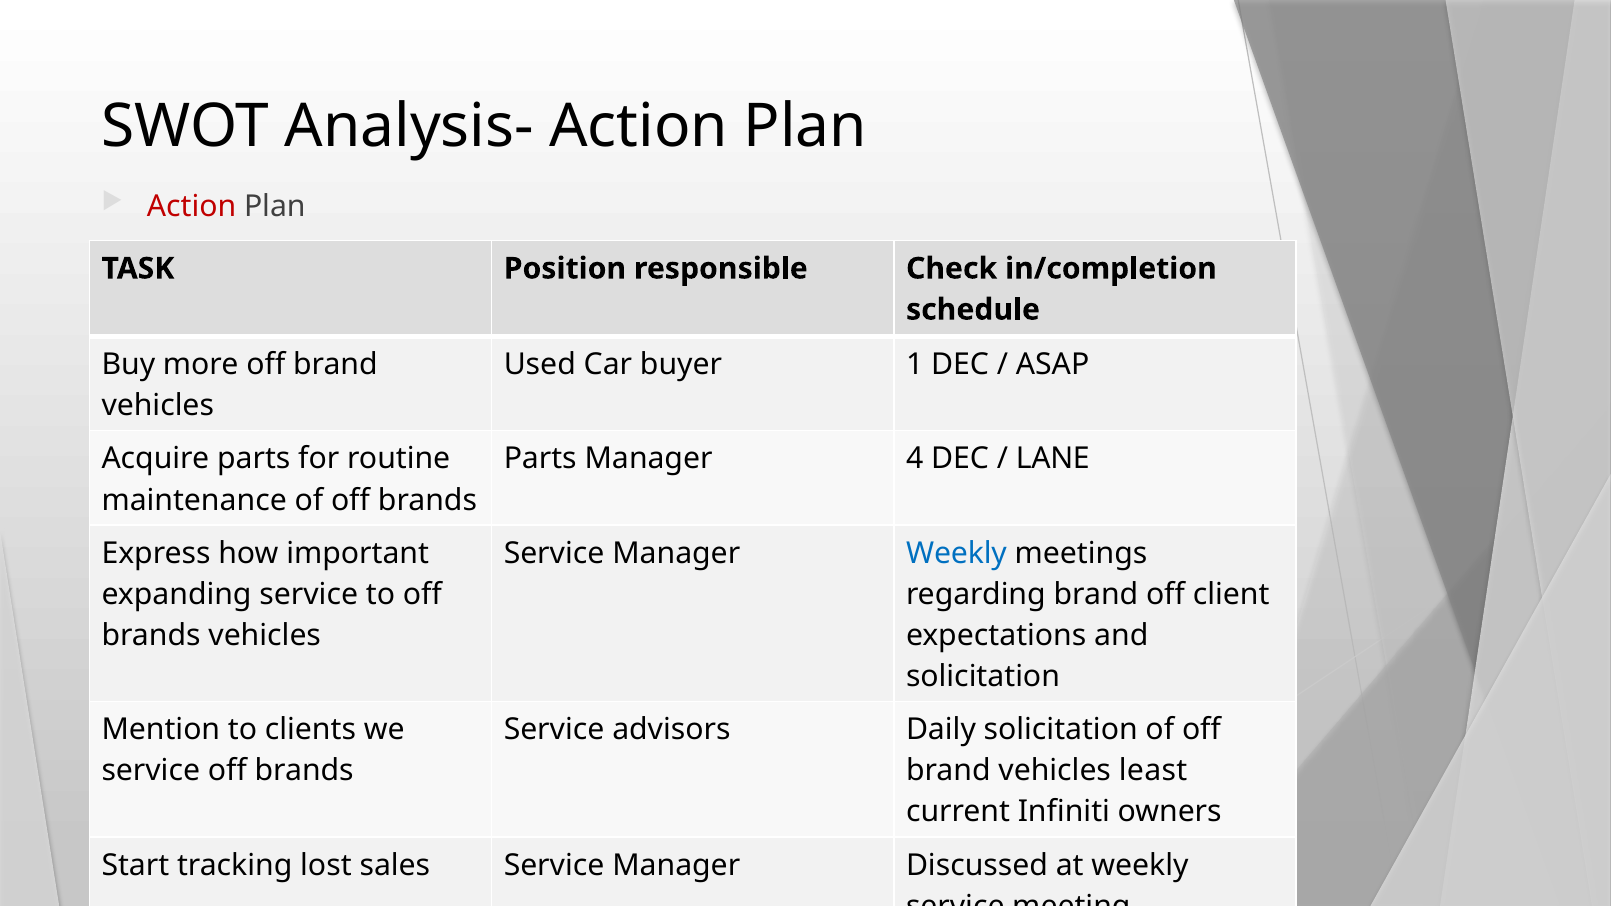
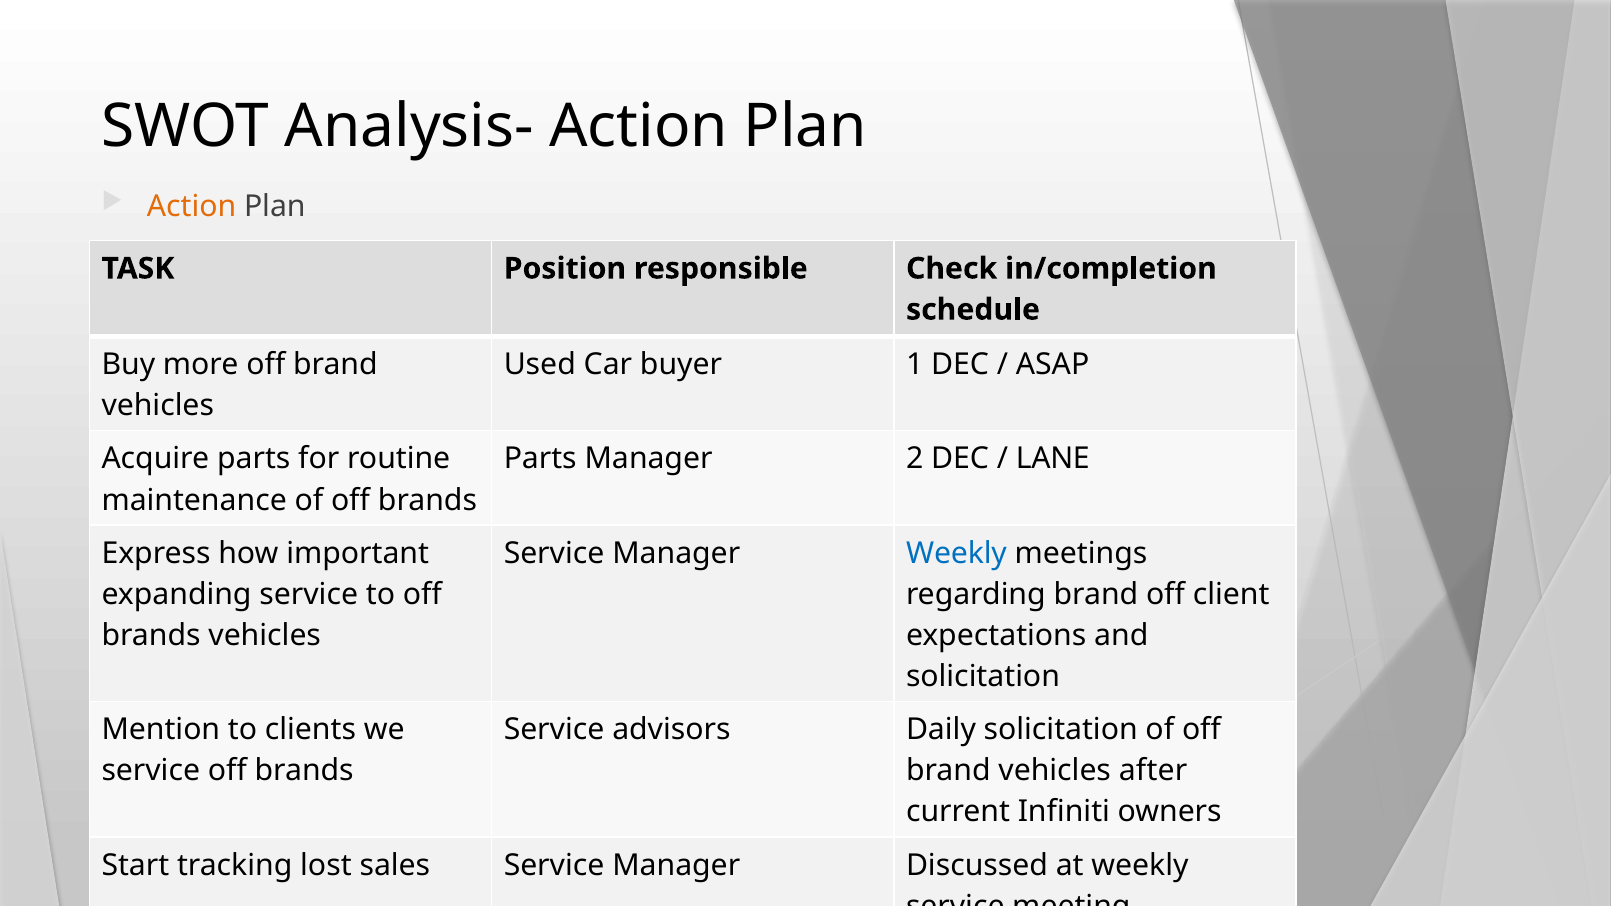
Action colour: red -> orange (192, 206)
4: 4 -> 2 (915, 459)
least: least -> after (1153, 771)
